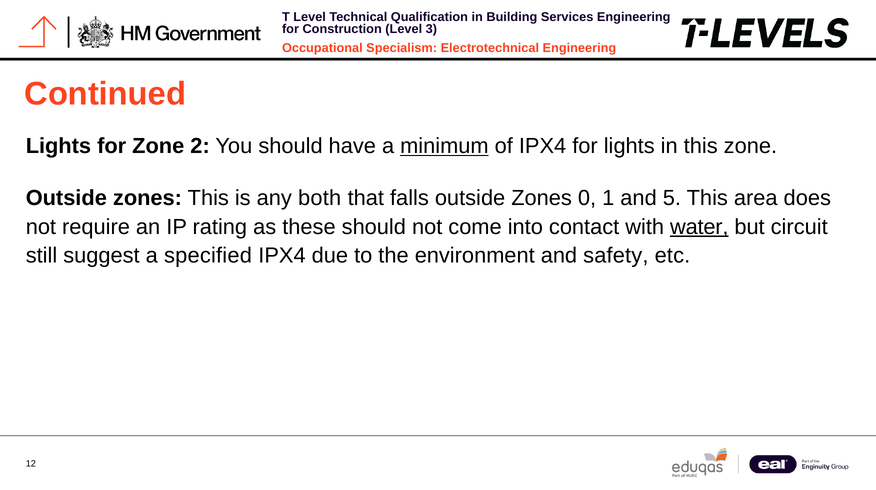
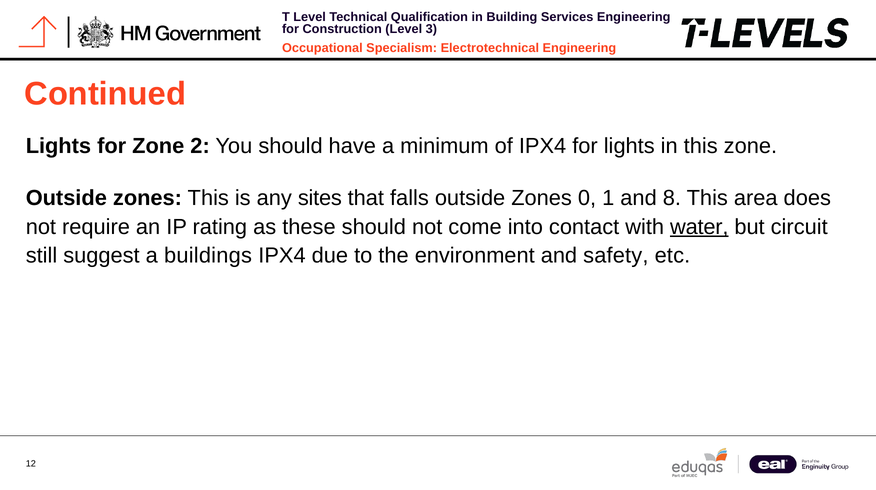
minimum underline: present -> none (444, 146)
both: both -> sites (320, 198)
5: 5 -> 8 (672, 198)
specified: specified -> buildings (208, 255)
